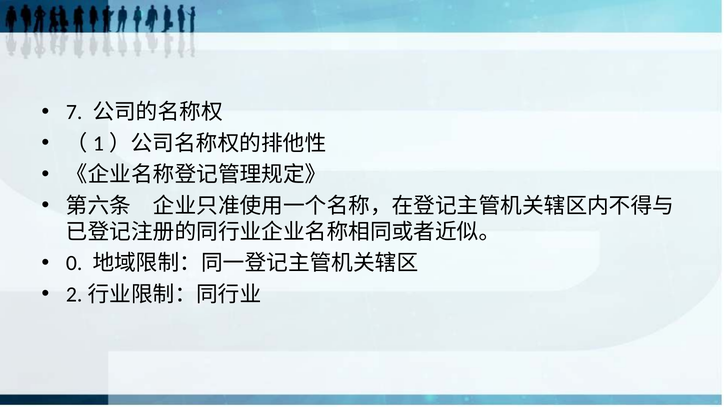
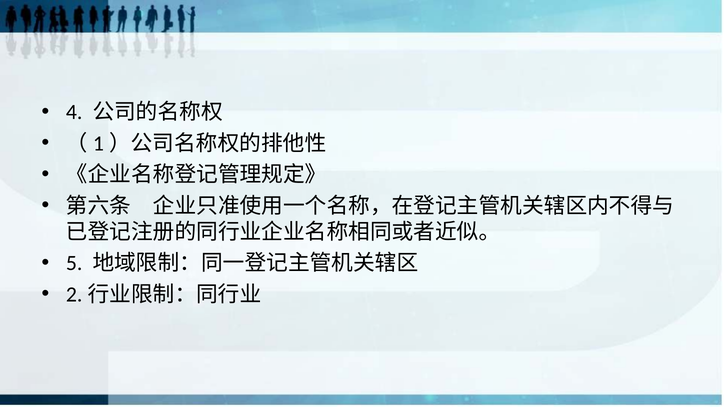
7: 7 -> 4 (74, 112)
0: 0 -> 5 (74, 263)
